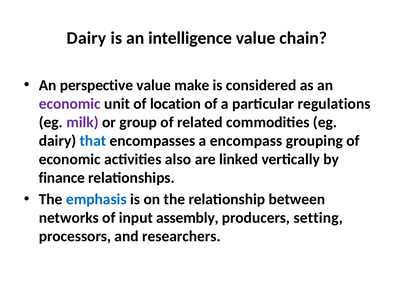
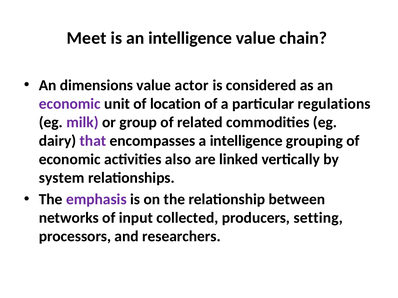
Dairy: Dairy -> Meet (87, 38)
perspective: perspective -> dimensions (96, 85)
make: make -> actor (192, 85)
that colour: blue -> purple (93, 141)
a encompass: encompass -> intelligence (246, 141)
finance: finance -> system (62, 178)
emphasis colour: blue -> purple (96, 200)
assembly: assembly -> collected (187, 218)
